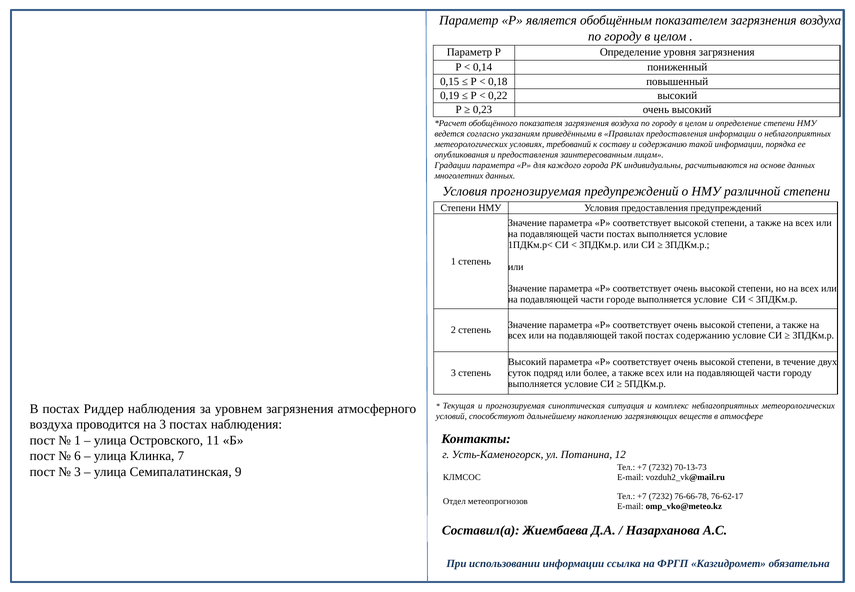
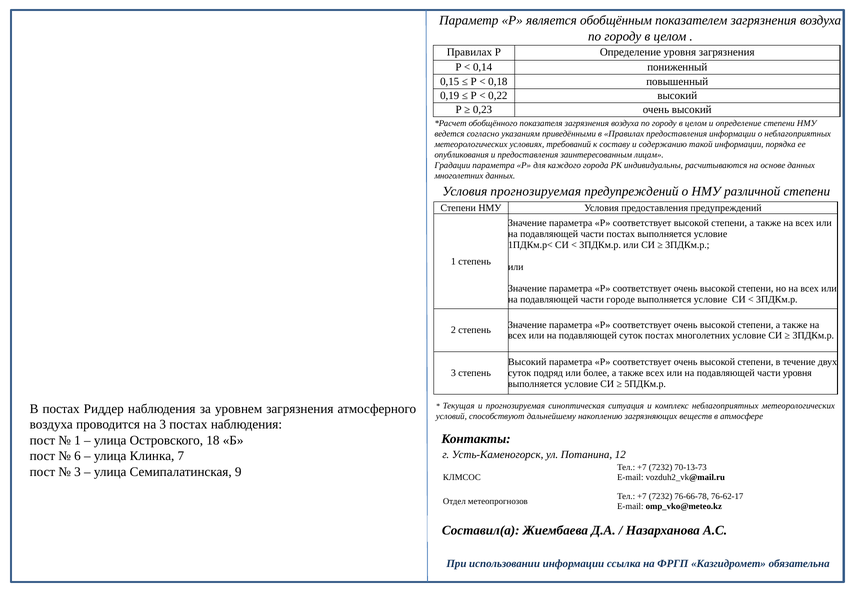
Параметр: Параметр -> Правилах (469, 52)
подавляющей такой: такой -> суток (631, 336)
постах содержанию: содержанию -> многолетних (703, 336)
части городу: городу -> уровня (797, 373)
11: 11 -> 18 (213, 440)
